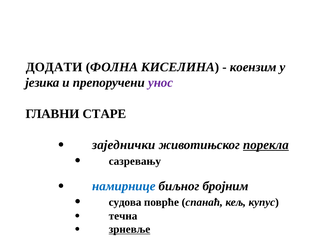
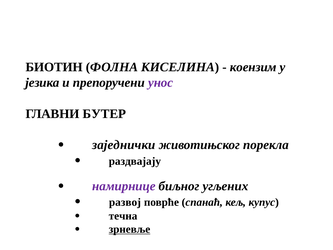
ДОДАТИ: ДОДАТИ -> БИОТИН (54, 67)
СТАРЕ: СТАРЕ -> БУТЕР (104, 114)
порекла underline: present -> none (266, 145)
сазревању: сазревању -> раздвајају (135, 161)
намирнице colour: blue -> purple (124, 186)
бројним: бројним -> угљених (225, 186)
судова: судова -> развој (125, 202)
